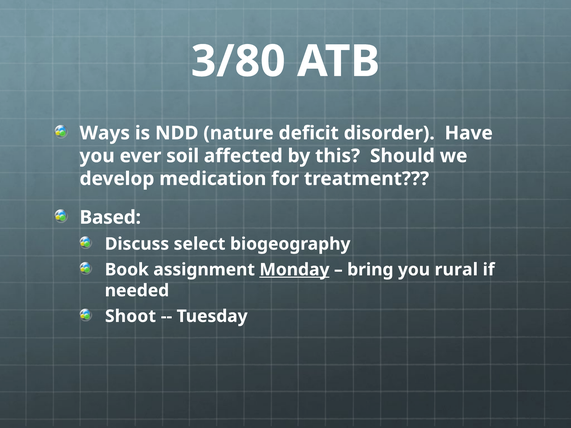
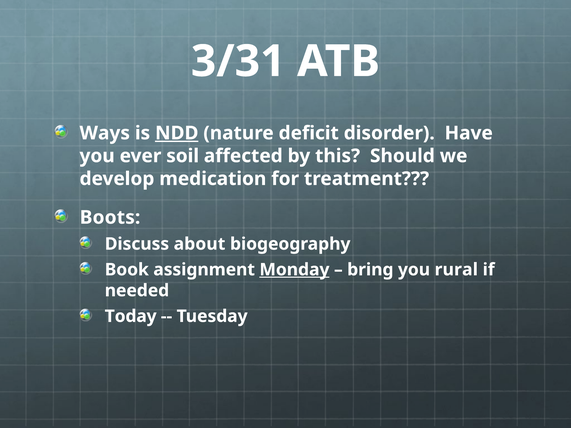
3/80: 3/80 -> 3/31 (238, 61)
NDD underline: none -> present (177, 133)
Based: Based -> Boots (110, 218)
select: select -> about (200, 244)
Shoot: Shoot -> Today (131, 316)
